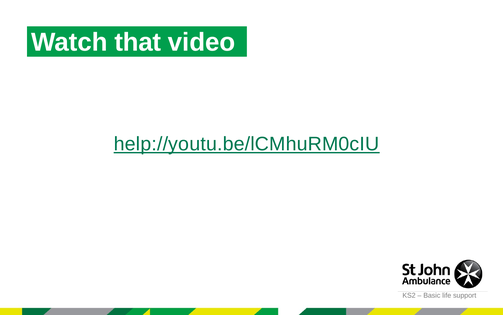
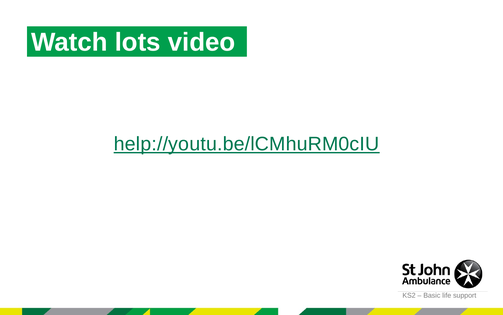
that: that -> lots (138, 42)
